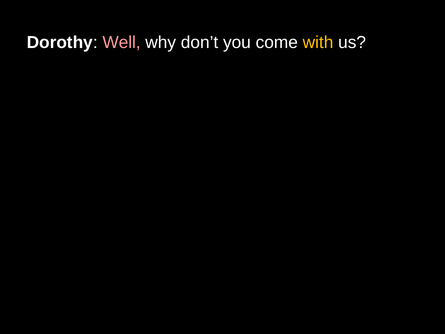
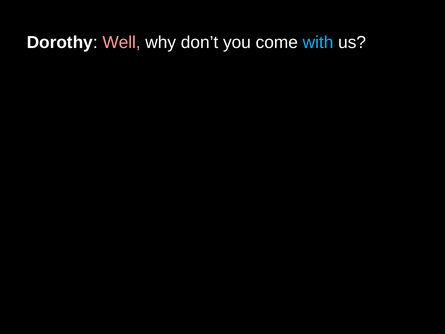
with colour: yellow -> light blue (318, 42)
